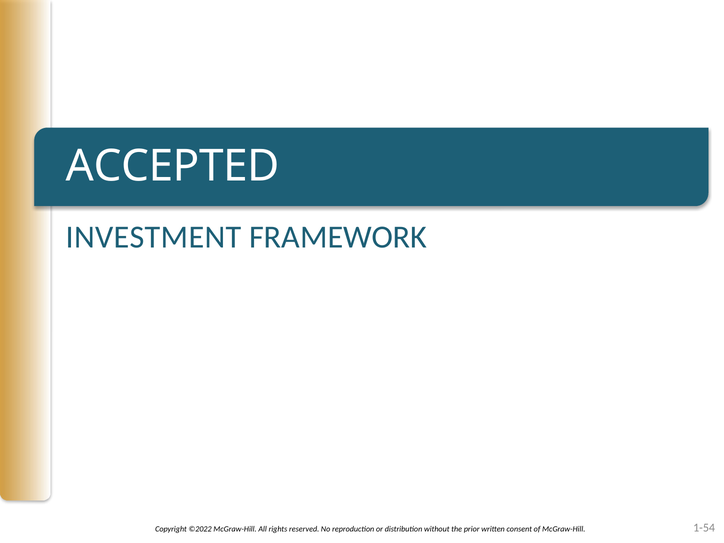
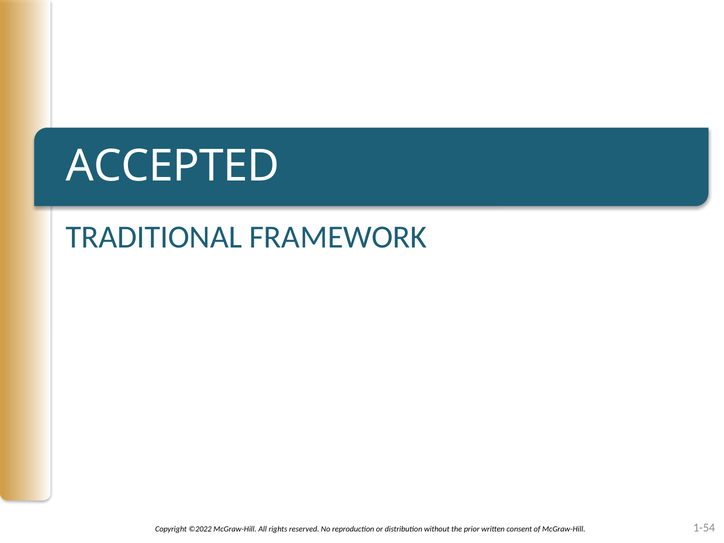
INVESTMENT: INVESTMENT -> TRADITIONAL (154, 237)
